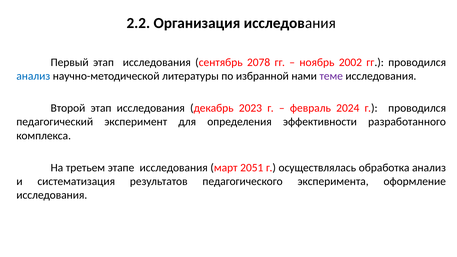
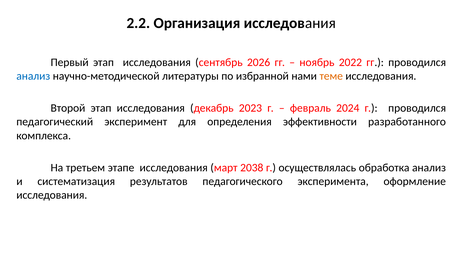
2078: 2078 -> 2026 (259, 63)
2002: 2002 -> 2022 (350, 63)
теме colour: purple -> orange (331, 76)
2051: 2051 -> 2038 (252, 168)
